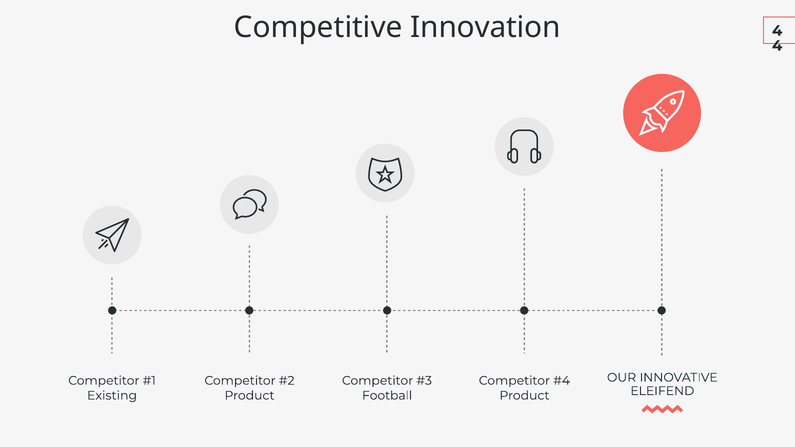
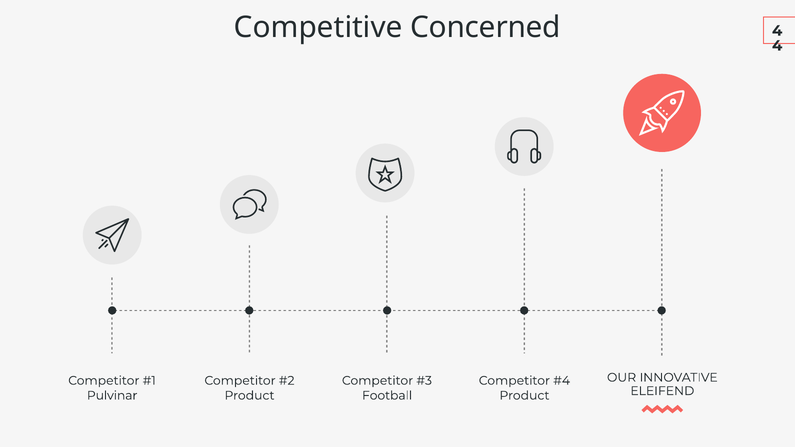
Innovation: Innovation -> Concerned (486, 28)
Existing: Existing -> Pulvinar (112, 396)
